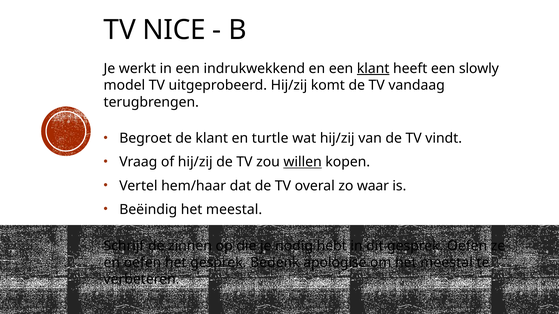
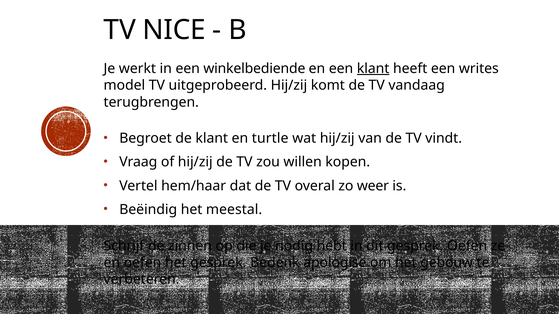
indrukwekkend: indrukwekkend -> winkelbediende (254, 69)
slowly: slowly -> writes (479, 69)
willen underline: present -> none (303, 162)
waar: waar -> weer (373, 186)
om het meestal: meestal -> gebouw (447, 263)
